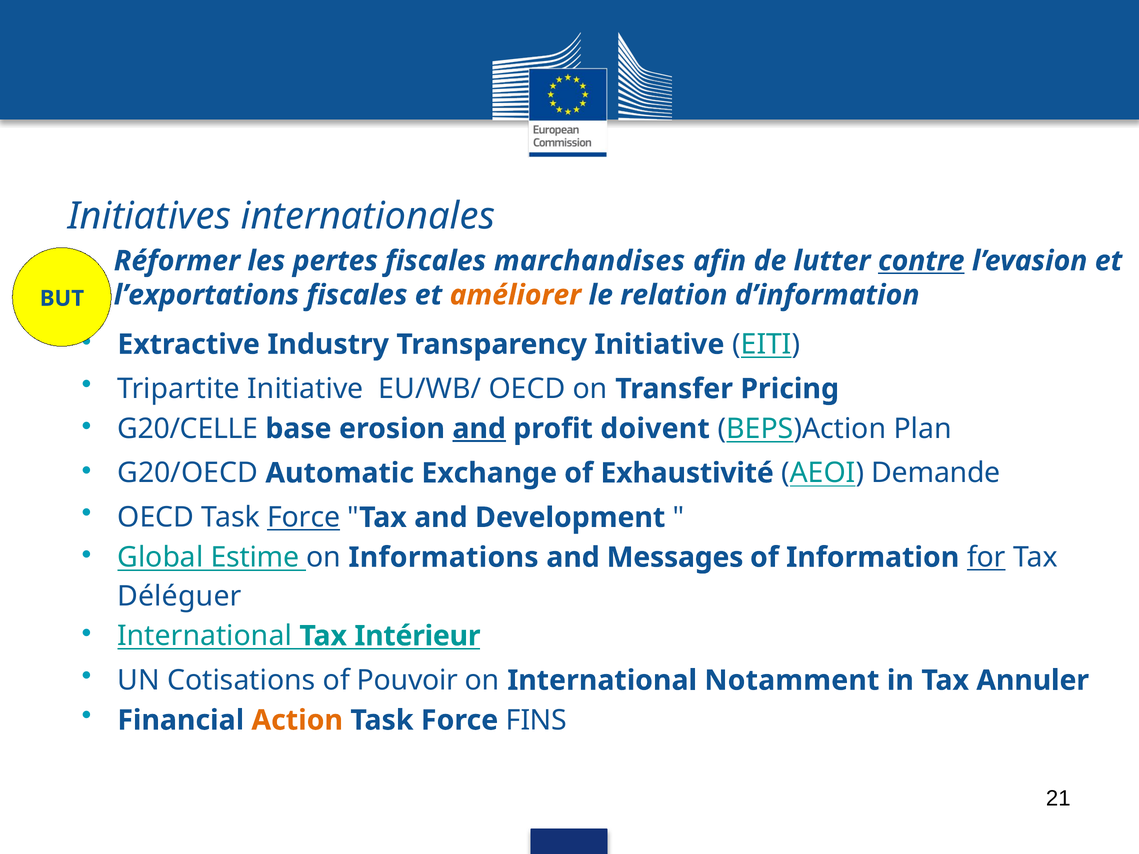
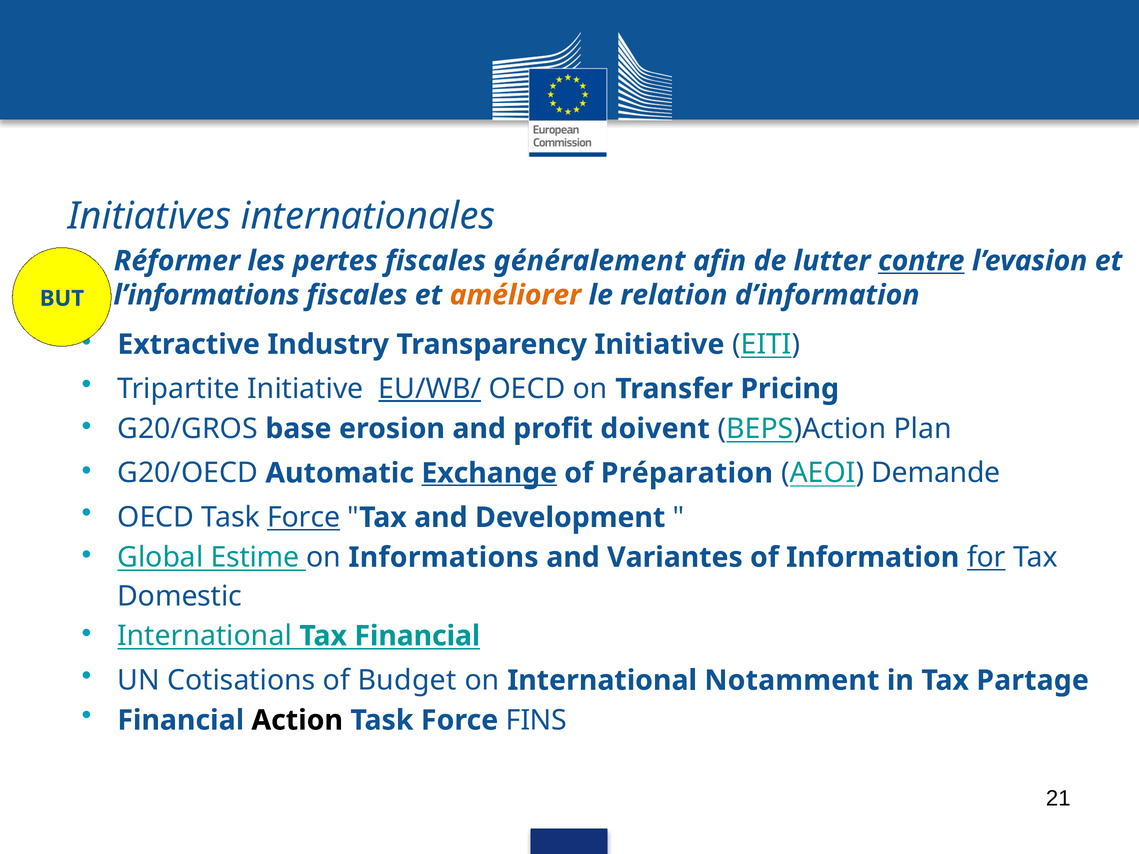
marchandises: marchandises -> généralement (590, 261)
l’exportations: l’exportations -> l’informations (207, 295)
EU/WB/ underline: none -> present (430, 389)
G20/CELLE: G20/CELLE -> G20/GROS (188, 429)
and underline: present -> none (479, 429)
Exchange underline: none -> present (489, 473)
Exhaustivité: Exhaustivité -> Préparation (687, 473)
Messages: Messages -> Variantes (675, 558)
Déléguer: Déléguer -> Domestic (180, 596)
Tax Intérieur: Intérieur -> Financial (417, 636)
Pouvoir: Pouvoir -> Budget (407, 681)
Annuler: Annuler -> Partage (1033, 681)
Action colour: orange -> black (297, 720)
